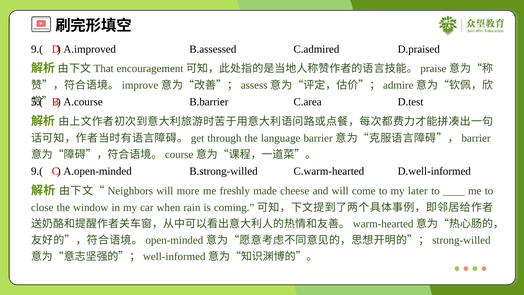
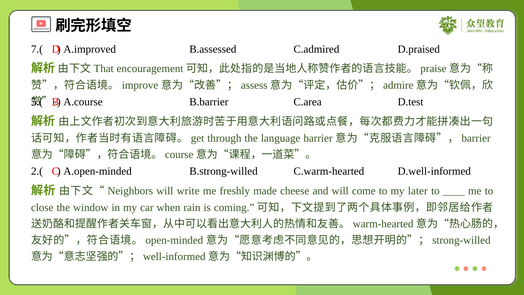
9.(: 9.( -> 7.( (37, 49)
9.(: 9.( -> 2.( (37, 171)
more: more -> write (188, 191)
